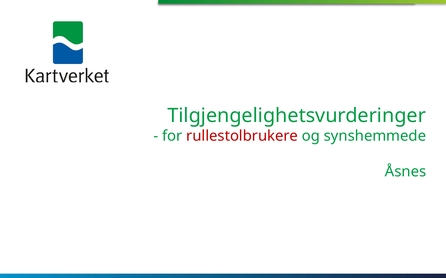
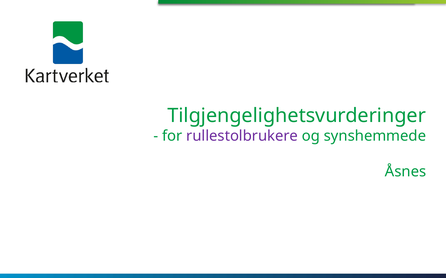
rullestolbrukere colour: red -> purple (242, 136)
